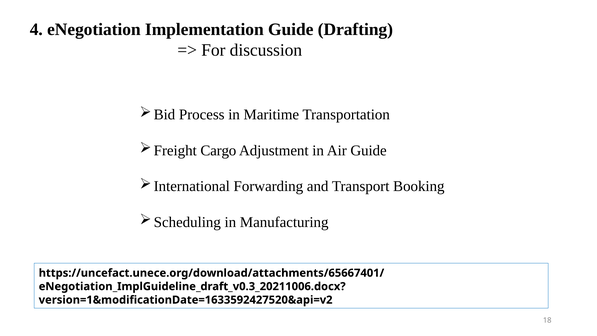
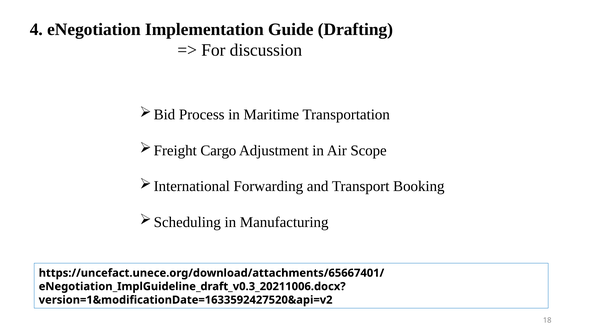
Air Guide: Guide -> Scope (369, 150)
